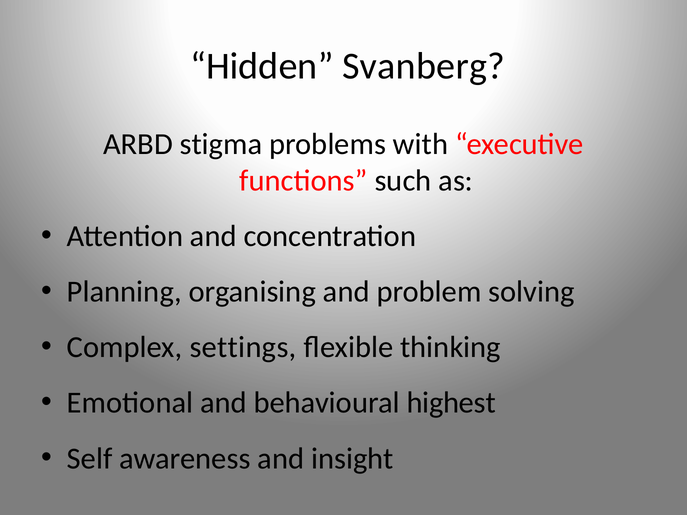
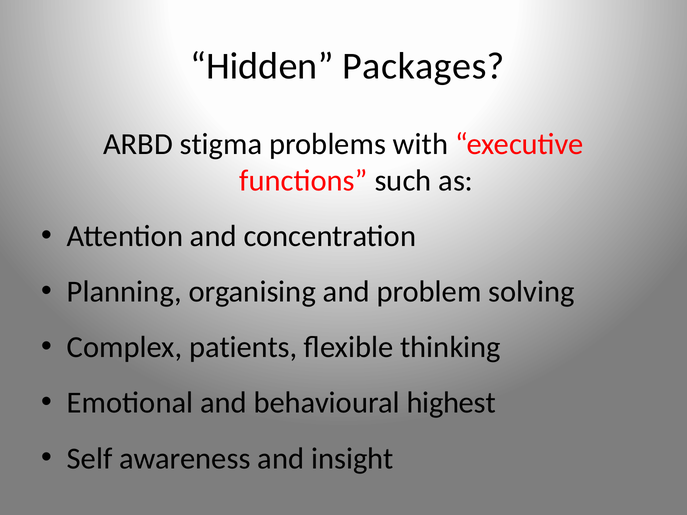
Svanberg: Svanberg -> Packages (423, 66)
settings: settings -> patients (243, 348)
